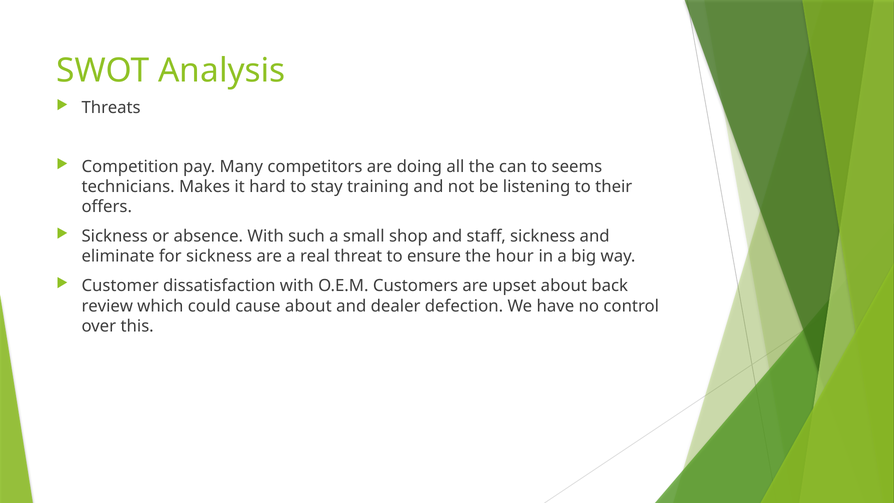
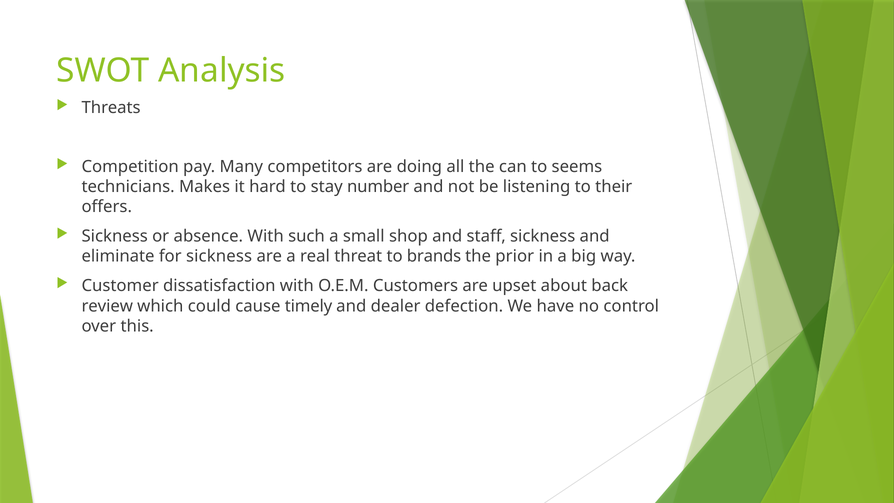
training: training -> number (378, 187)
ensure: ensure -> brands (434, 256)
hour: hour -> prior (515, 256)
cause about: about -> timely (309, 306)
